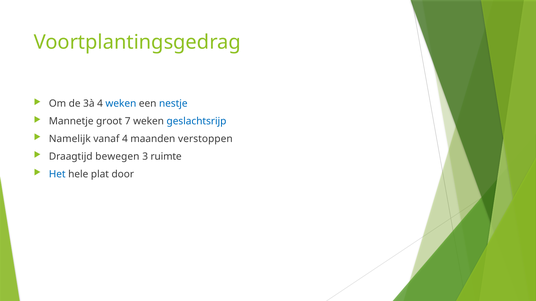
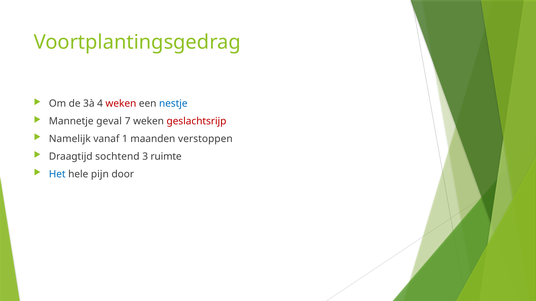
weken colour: blue -> red (121, 104)
groot: groot -> geval (109, 121)
geslachtsrijp colour: blue -> red (196, 121)
vanaf 4: 4 -> 1 (125, 139)
bewegen: bewegen -> sochtend (117, 157)
plat: plat -> pijn (100, 174)
